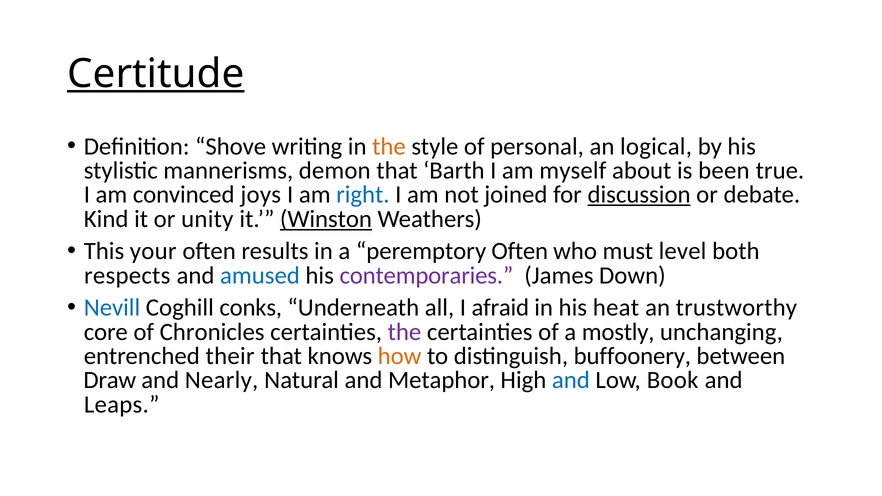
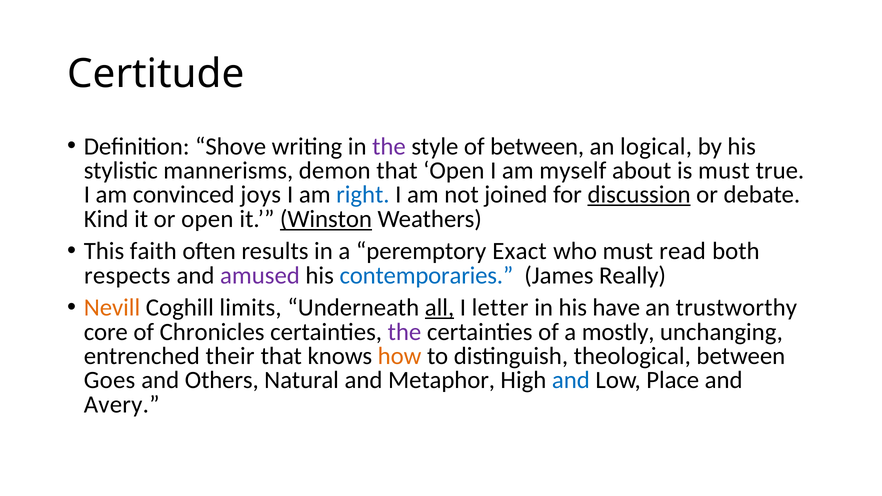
Certitude underline: present -> none (156, 74)
the colour: orange -> purple (389, 146)
of personal: personal -> between (537, 146)
that Barth: Barth -> Open (454, 171)
is been: been -> must (724, 171)
or unity: unity -> open (207, 219)
your: your -> faith (153, 251)
peremptory Often: Often -> Exact (520, 251)
level: level -> read (682, 251)
amused colour: blue -> purple (260, 275)
contemporaries colour: purple -> blue (426, 275)
Down: Down -> Really (633, 275)
Nevill colour: blue -> orange (112, 308)
conks: conks -> limits (251, 308)
all underline: none -> present (439, 308)
afraid: afraid -> letter (500, 308)
heat: heat -> have (616, 308)
buffoonery: buffoonery -> theological (632, 356)
Draw: Draw -> Goes (110, 380)
Nearly: Nearly -> Others (222, 380)
Book: Book -> Place (673, 380)
Leaps: Leaps -> Avery (122, 404)
